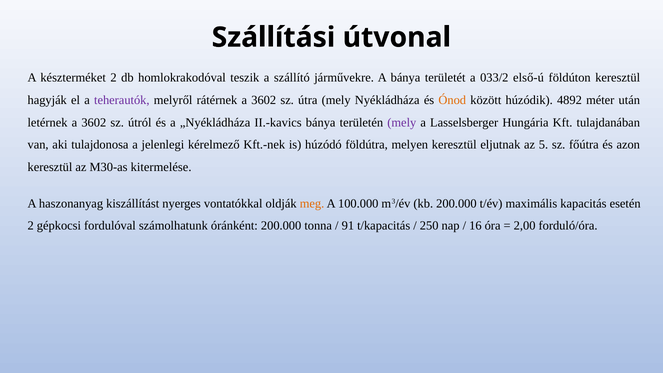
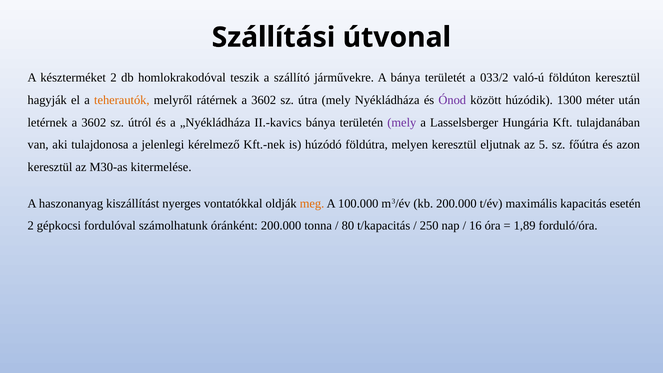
első-ú: első-ú -> való-ú (529, 78)
teherautók colour: purple -> orange (122, 100)
Ónod colour: orange -> purple (452, 100)
4892: 4892 -> 1300 (569, 100)
91: 91 -> 80 (348, 226)
2,00: 2,00 -> 1,89 (525, 226)
